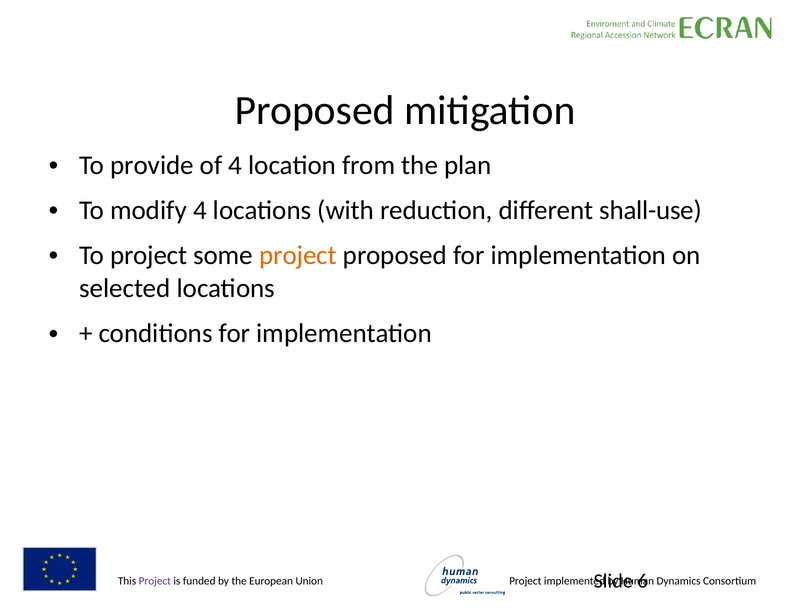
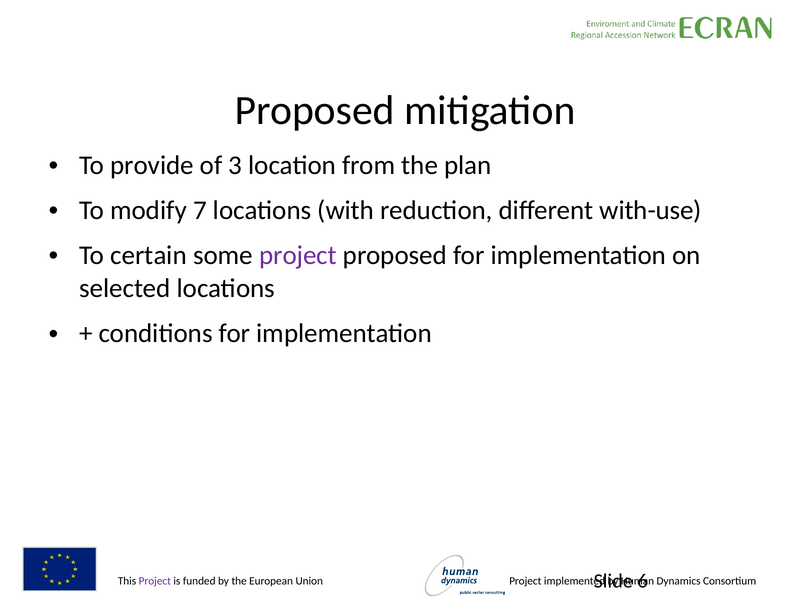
of 4: 4 -> 3 (235, 165)
modify 4: 4 -> 7 (200, 210)
shall-use: shall-use -> with-use (651, 210)
To project: project -> certain (149, 256)
project colour: orange -> purple (298, 256)
